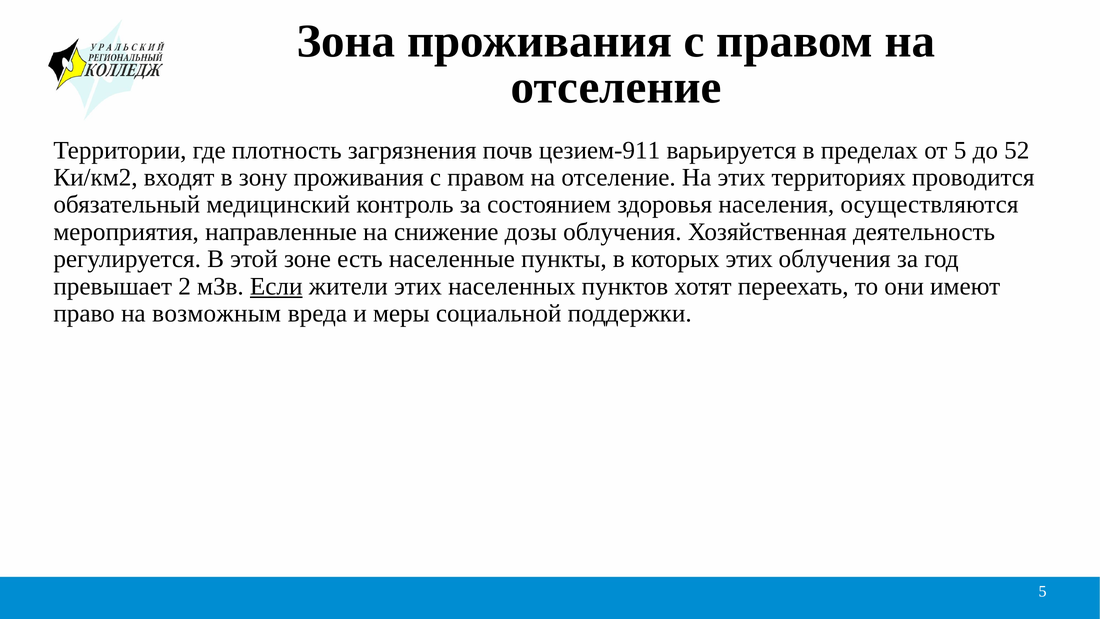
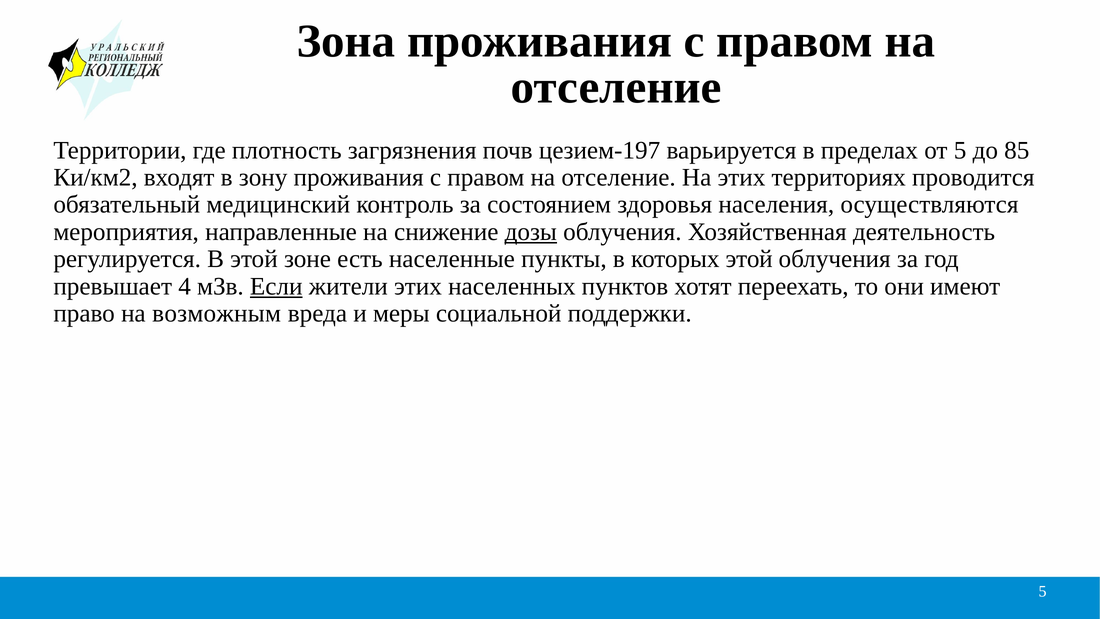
цезием-911: цезием-911 -> цезием-197 (600, 150)
52: 52 -> 85 (1017, 150)
дозы underline: none -> present (531, 232)
которых этих: этих -> этой (749, 259)
2: 2 -> 4 (185, 286)
